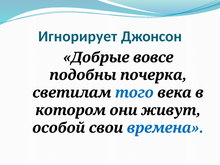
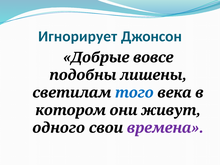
почерка: почерка -> лишены (153, 75)
особой: особой -> одного (59, 128)
времена colour: blue -> purple (165, 128)
